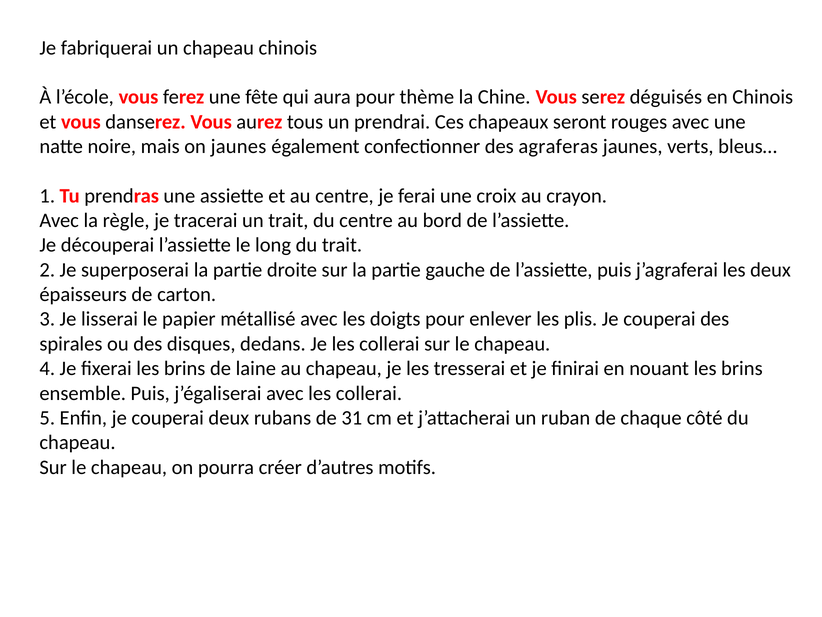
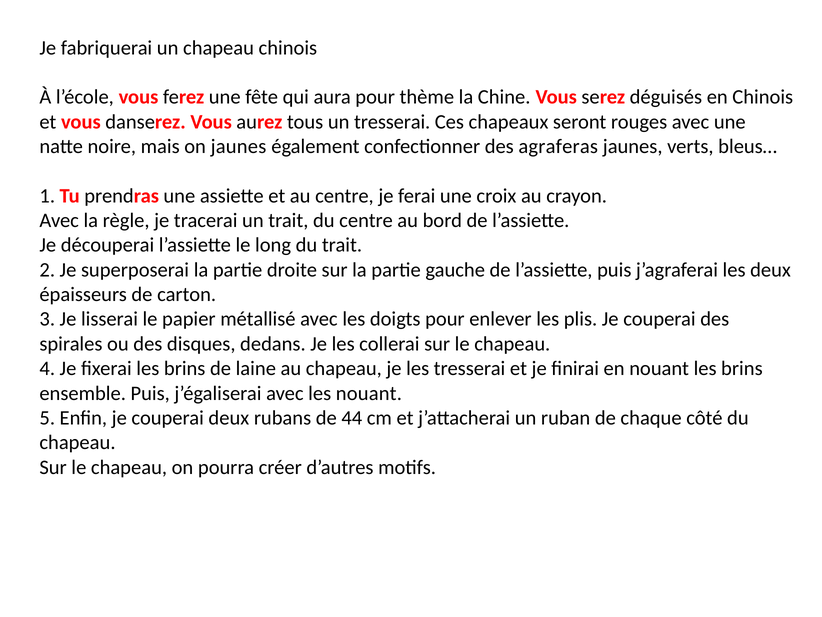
un prendrai: prendrai -> tresserai (392, 122)
avec les collerai: collerai -> nouant (369, 393)
31: 31 -> 44 (352, 418)
